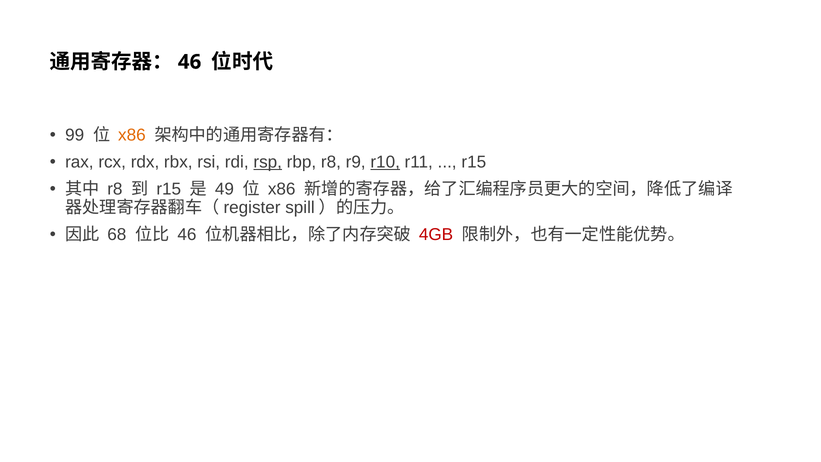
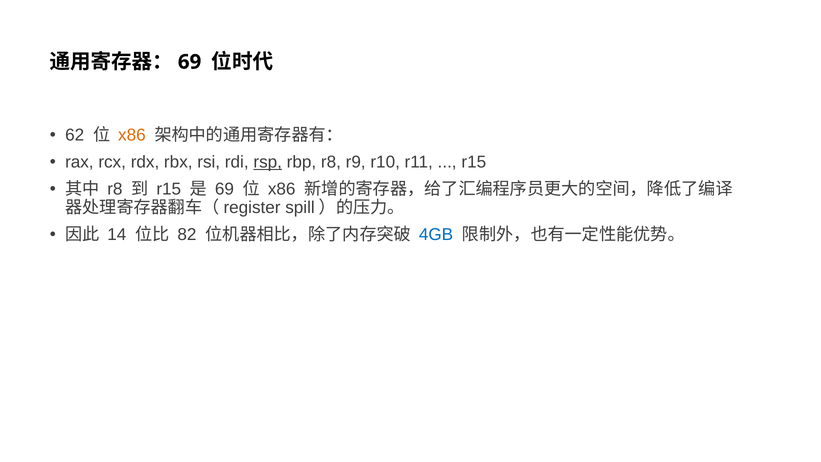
46: 46 -> 69 (190, 62)
99: 99 -> 62 (75, 135)
r10 underline: present -> none (385, 162)
49: 49 -> 69 (224, 189)
68: 68 -> 14 (117, 235)
46: 46 -> 82 (187, 235)
4GB colour: red -> blue (436, 235)
